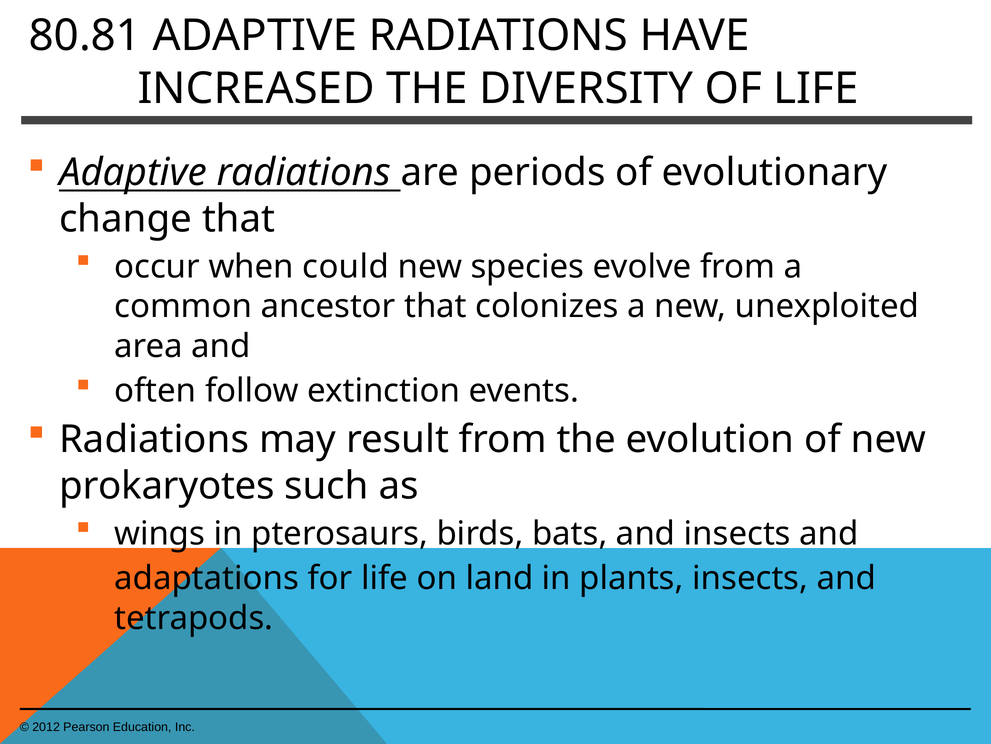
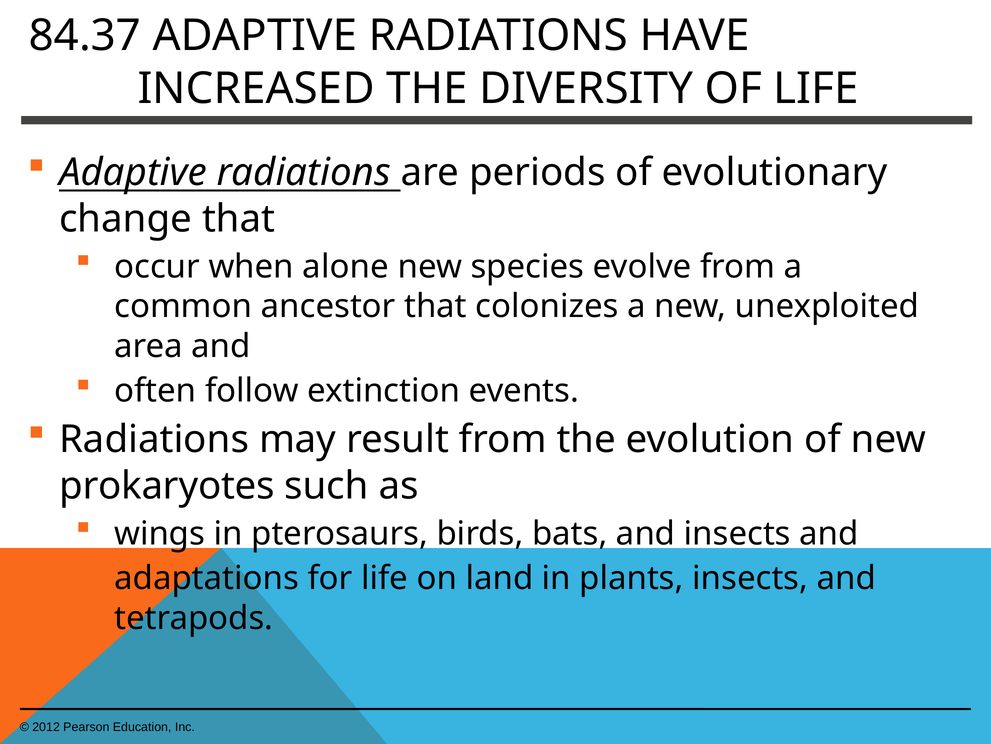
80.81: 80.81 -> 84.37 (85, 36)
could: could -> alone (346, 267)
